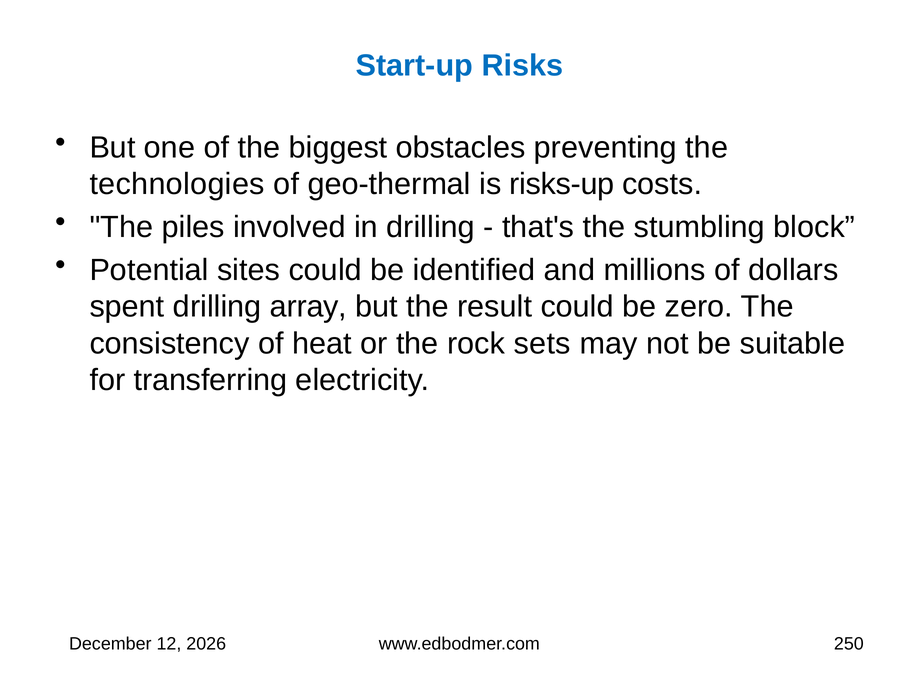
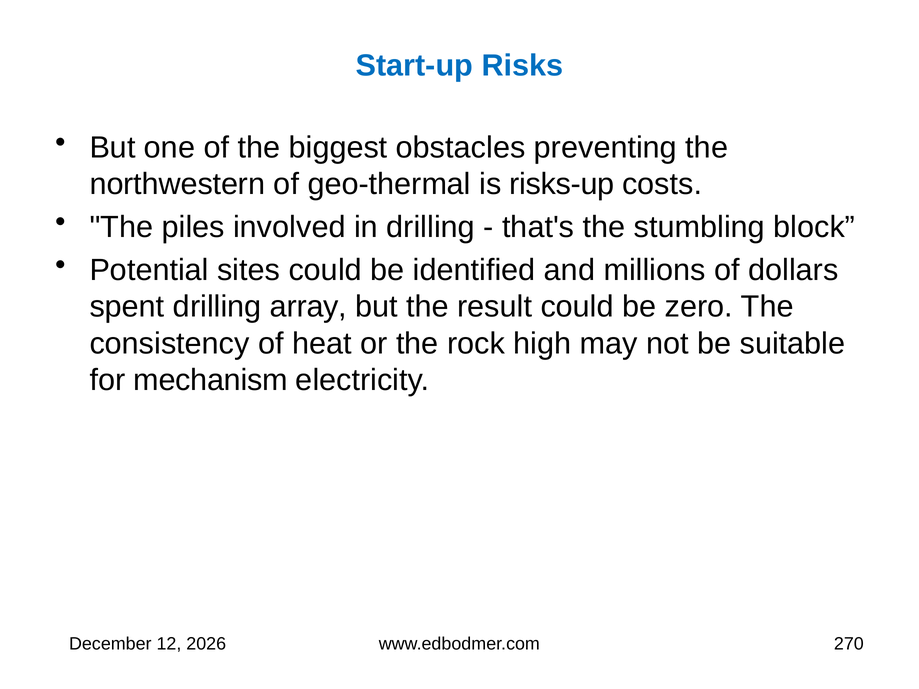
technologies: technologies -> northwestern (177, 184)
sets: sets -> high (542, 344)
transferring: transferring -> mechanism (210, 380)
250: 250 -> 270 (849, 644)
